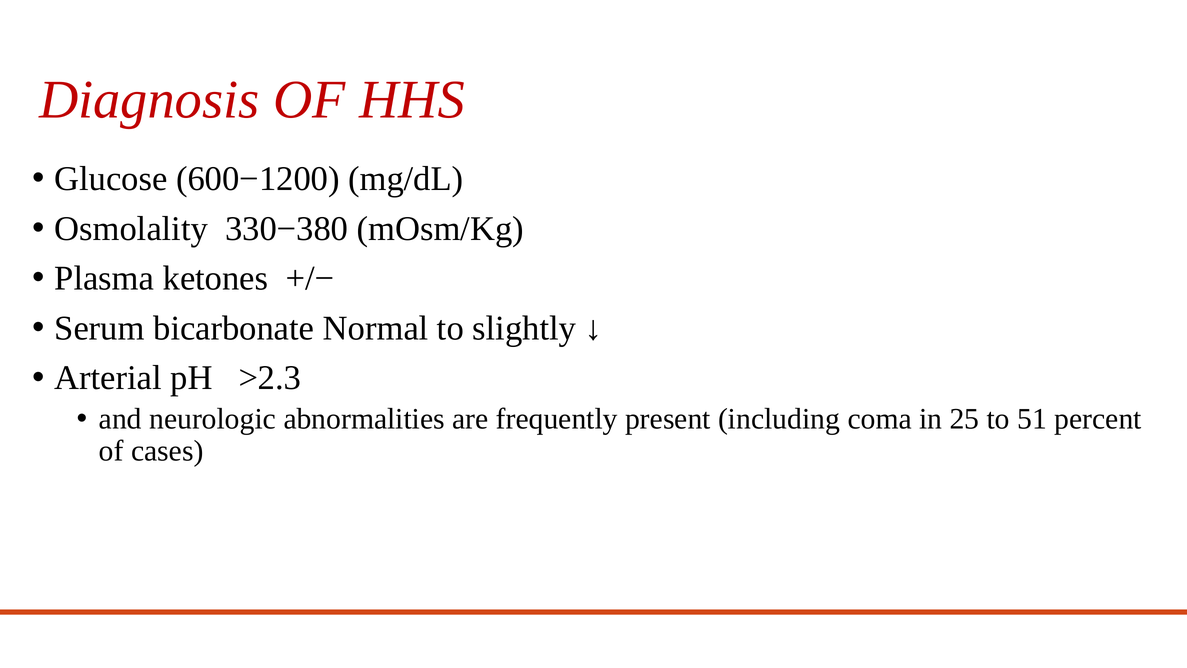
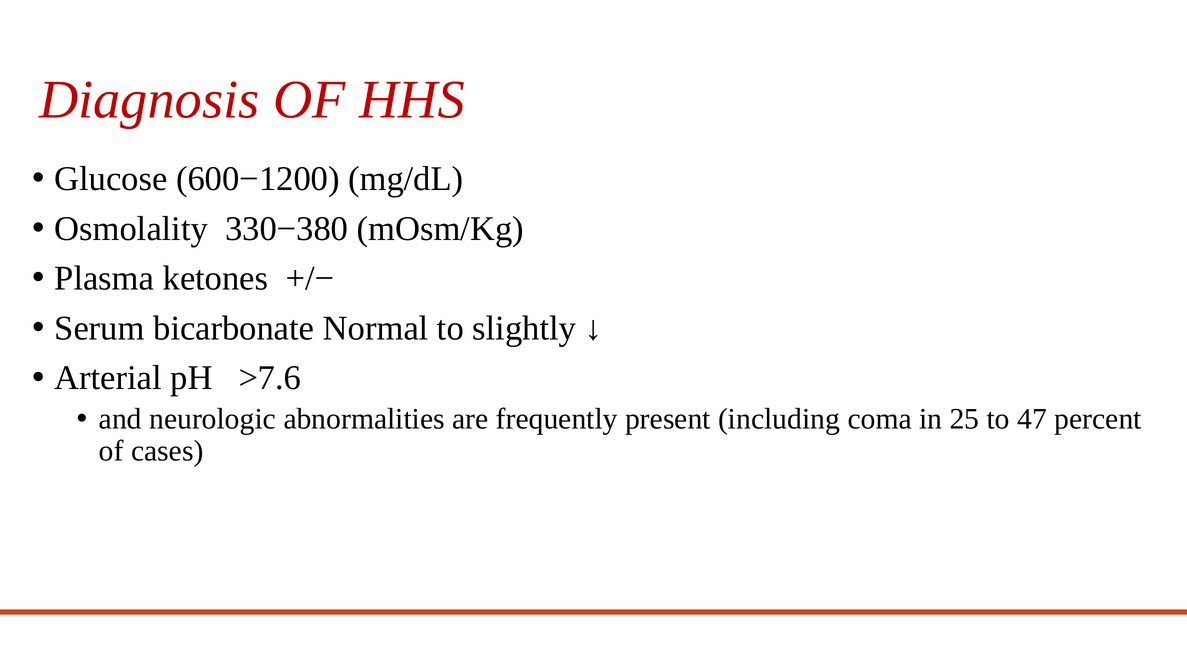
>2.3: >2.3 -> >7.6 (270, 378)
51: 51 -> 47 (1032, 419)
